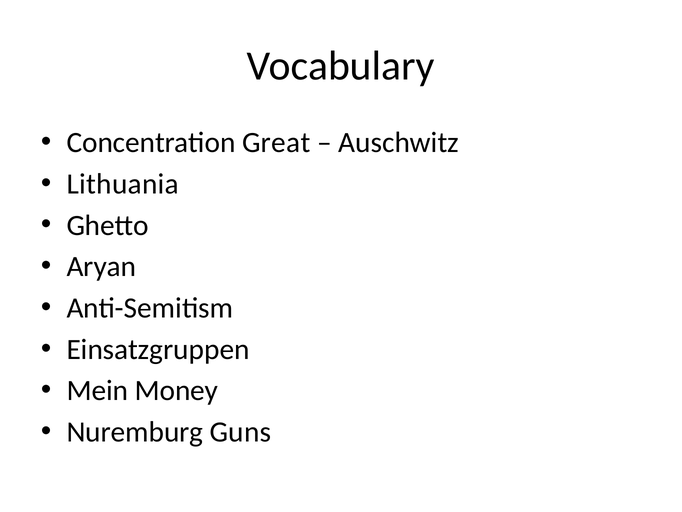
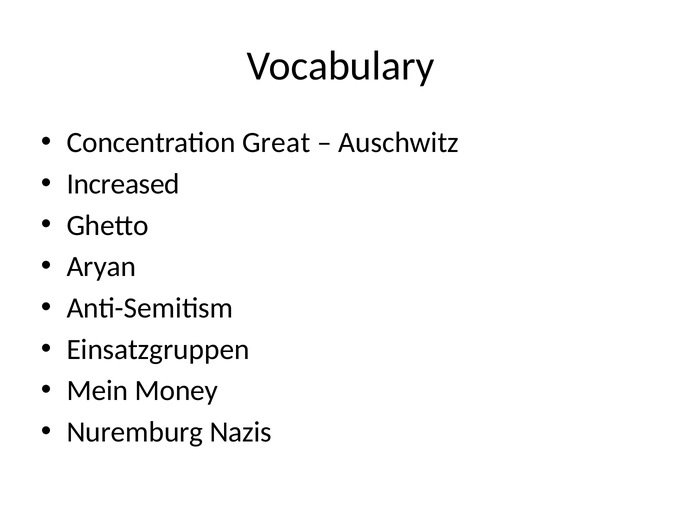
Lithuania: Lithuania -> Increased (123, 184)
Guns: Guns -> Nazis (241, 432)
